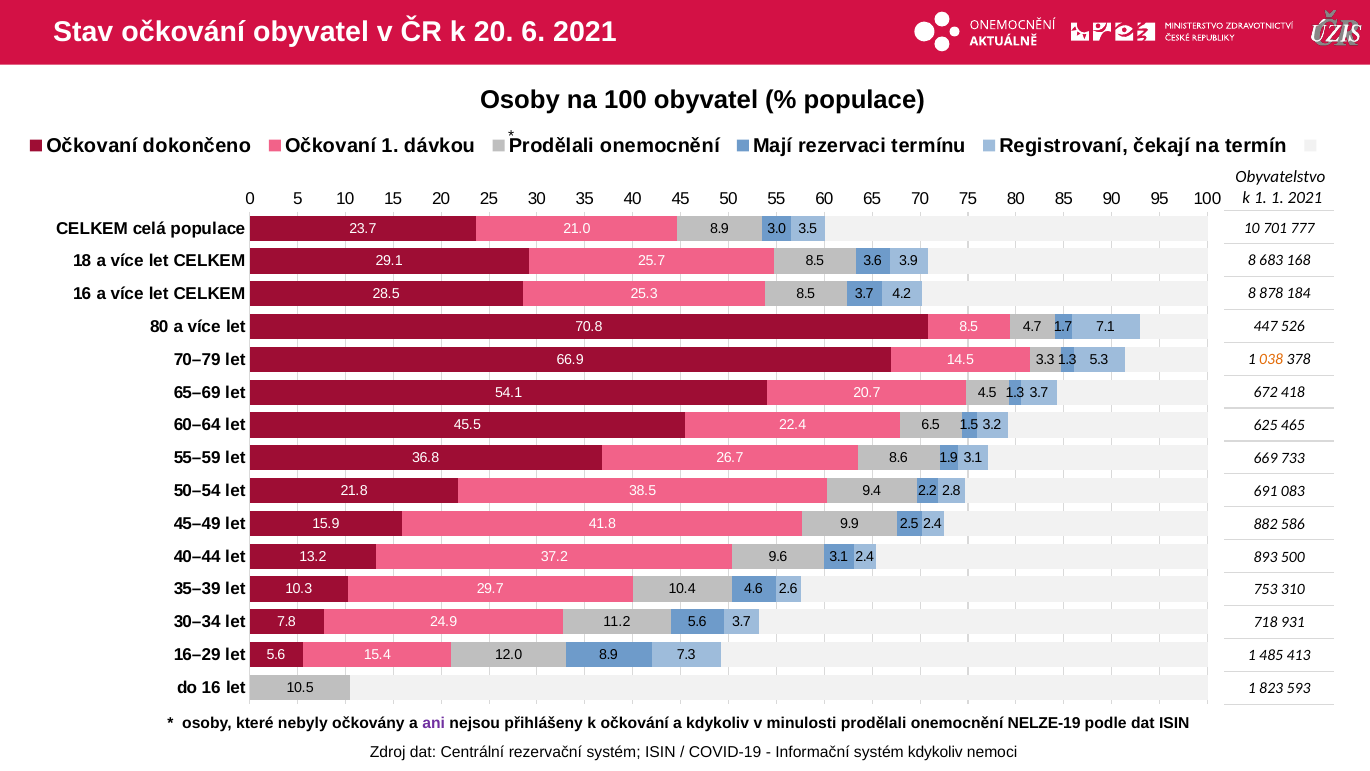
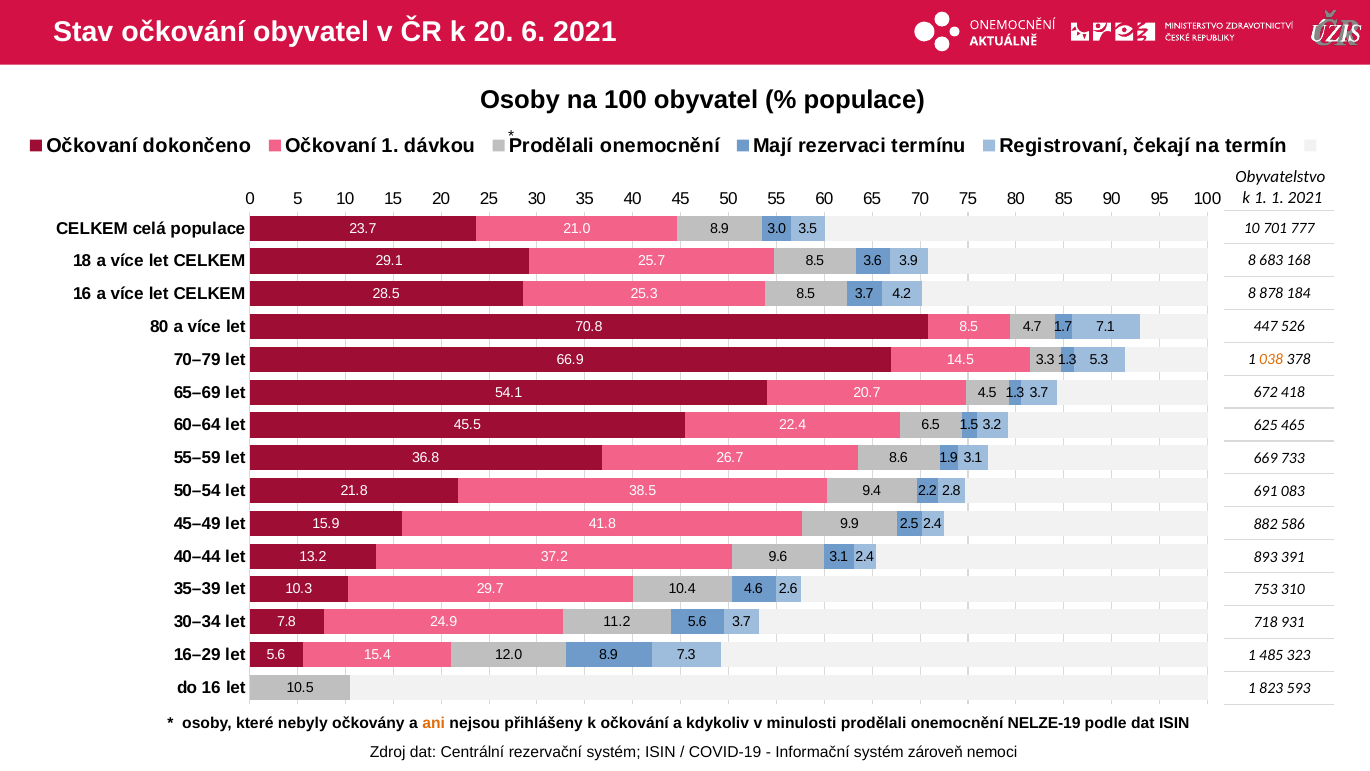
500: 500 -> 391 (1293, 557)
413: 413 -> 323 (1299, 655)
ani colour: purple -> orange (434, 723)
systém kdykoliv: kdykoliv -> zároveň (935, 752)
